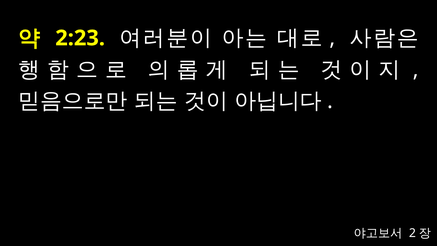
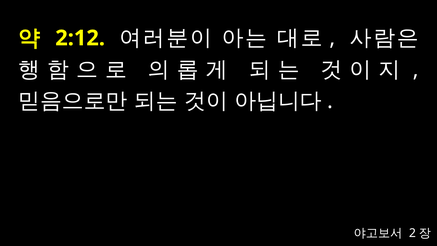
2:23: 2:23 -> 2:12 (80, 38)
